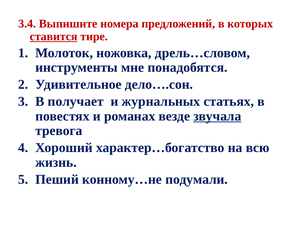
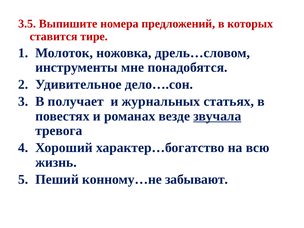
3.4: 3.4 -> 3.5 (27, 24)
ставится underline: present -> none (54, 36)
подумали: подумали -> забывают (197, 179)
